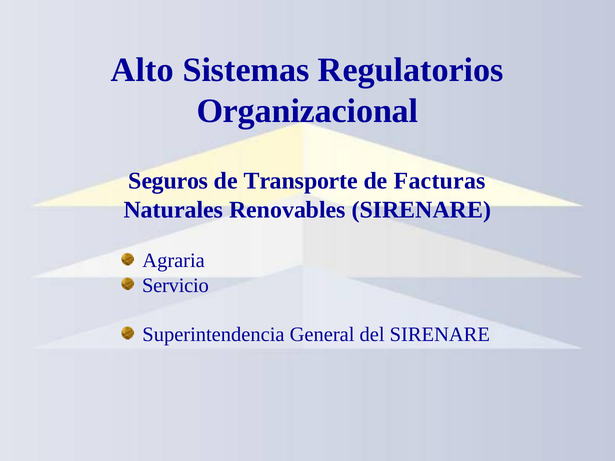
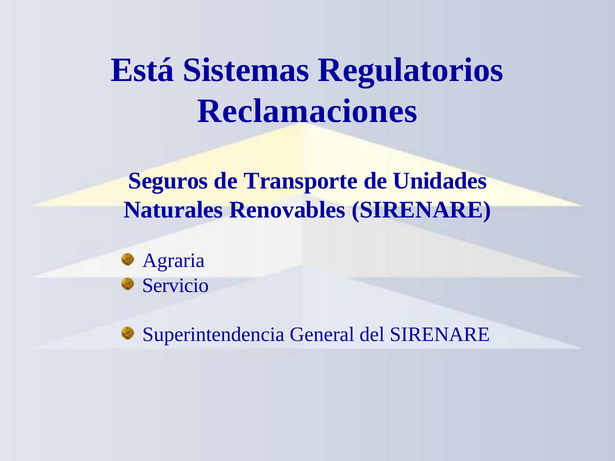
Alto: Alto -> Está (143, 70)
Organizacional: Organizacional -> Reclamaciones (307, 111)
Facturas: Facturas -> Unidades (440, 181)
